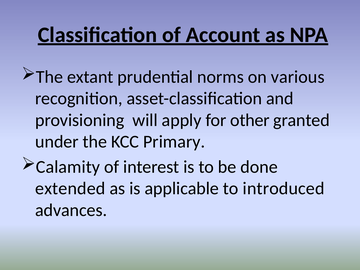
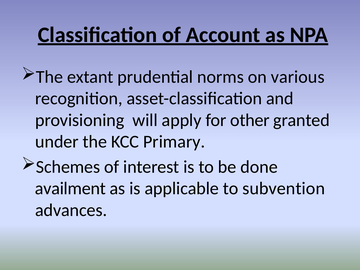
Calamity: Calamity -> Schemes (68, 167)
extended: extended -> availment (70, 188)
introduced: introduced -> subvention (284, 188)
